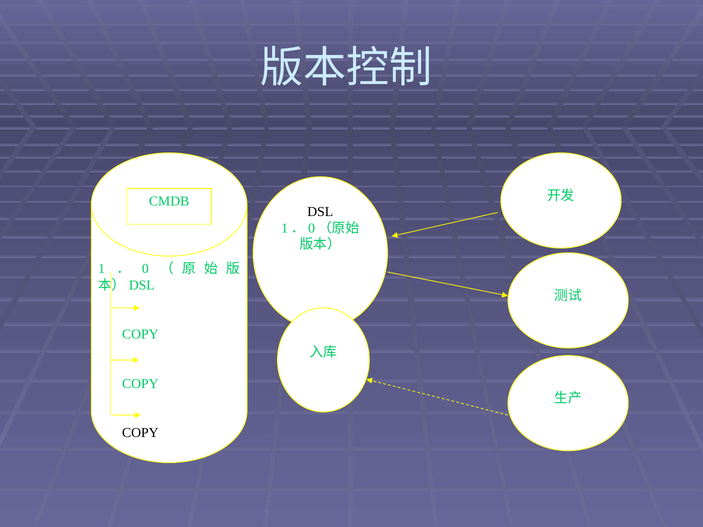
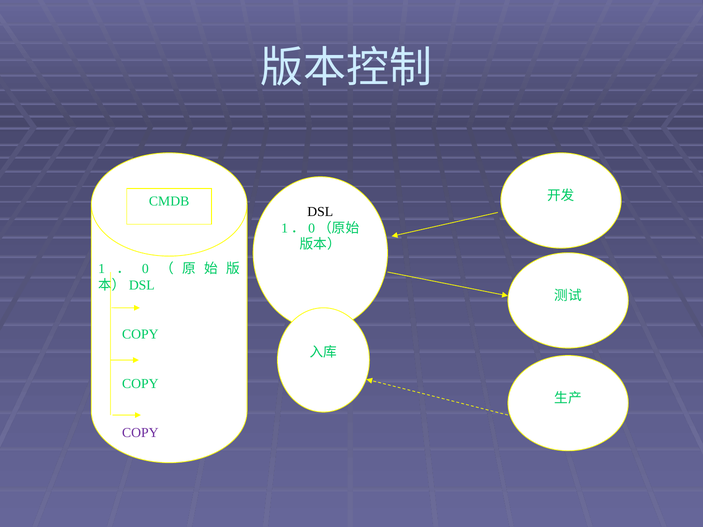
COPY colour: black -> purple (140, 433)
